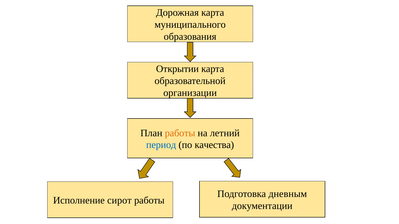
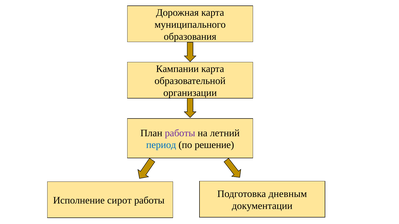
Открытии: Открытии -> Кампании (177, 69)
работы colour: orange -> purple (180, 133)
качества: качества -> решение (214, 145)
